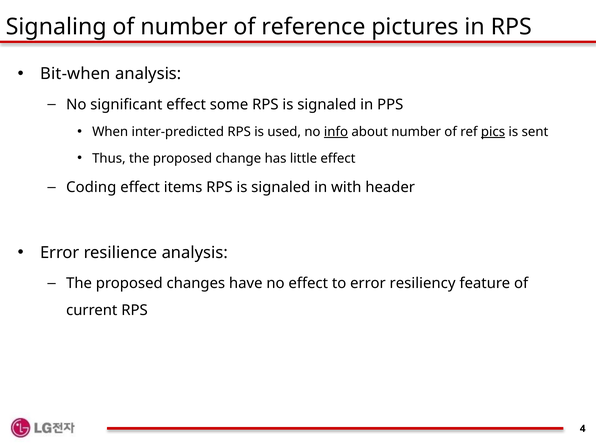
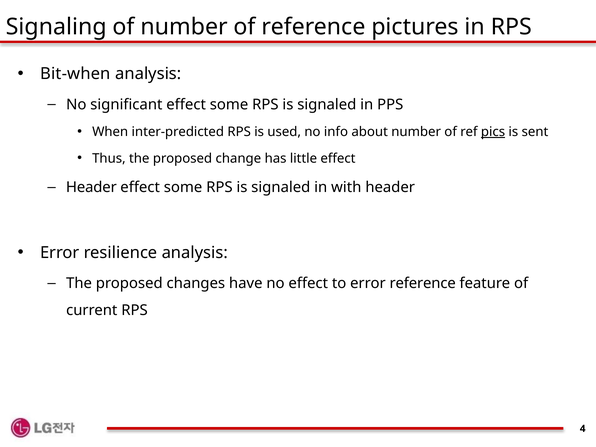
info underline: present -> none (336, 132)
Coding: Coding -> Header (91, 187)
items: items -> some (183, 187)
error resiliency: resiliency -> reference (423, 283)
